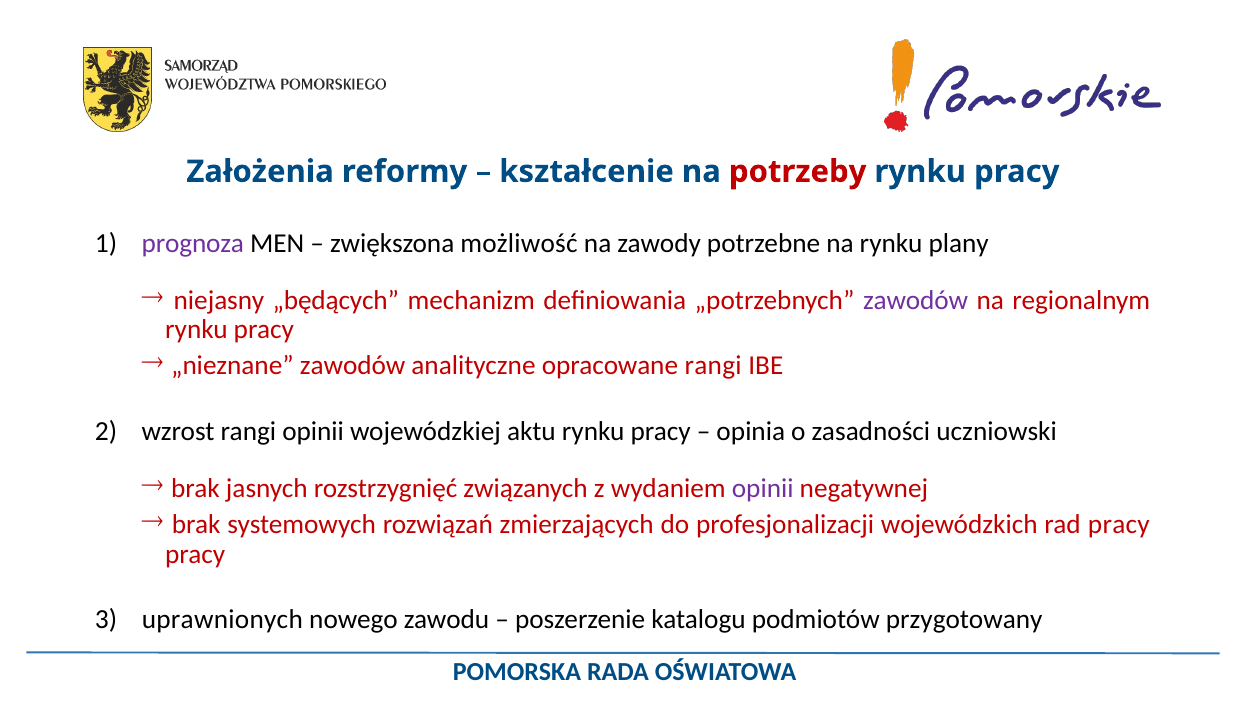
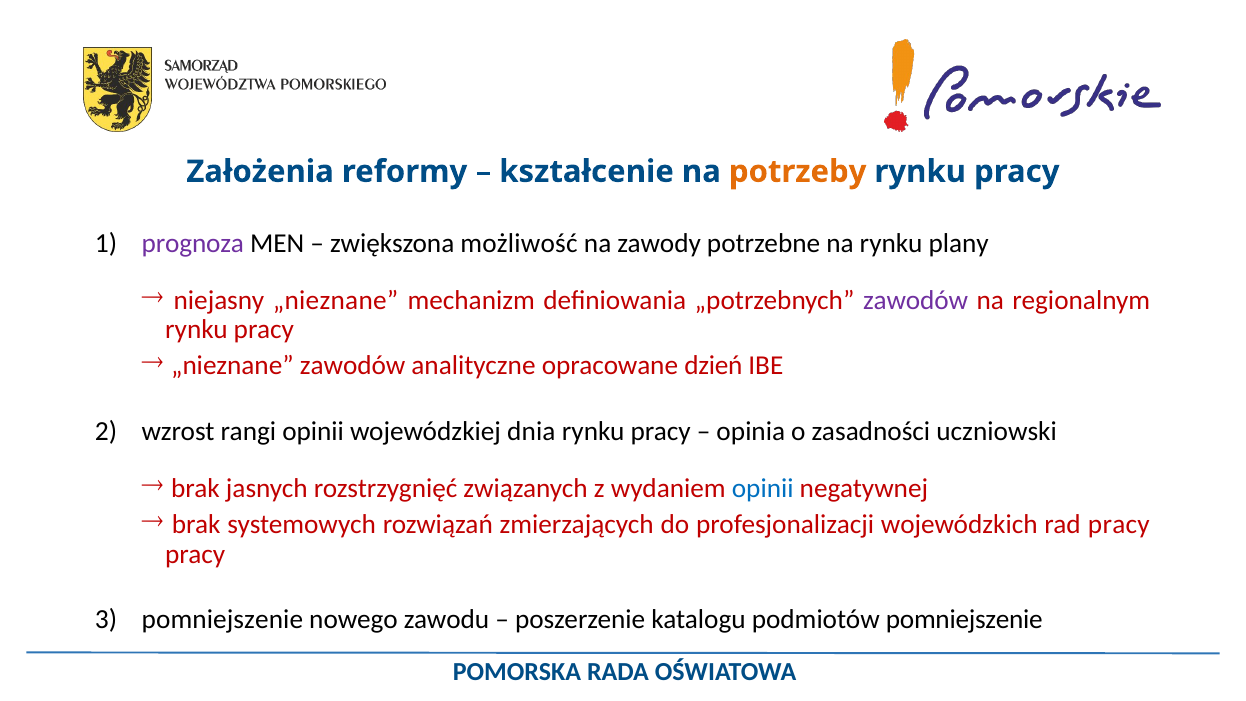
potrzeby colour: red -> orange (798, 172)
niejasny „będących: „będących -> „nieznane (336, 300)
opracowane rangi: rangi -> dzień (713, 366)
aktu: aktu -> dnia (531, 432)
opinii colour: purple -> blue (763, 489)
uprawnionych: uprawnionych -> pomniejszenie (222, 620)
podmiotów przygotowany: przygotowany -> pomniejszenie (964, 620)
